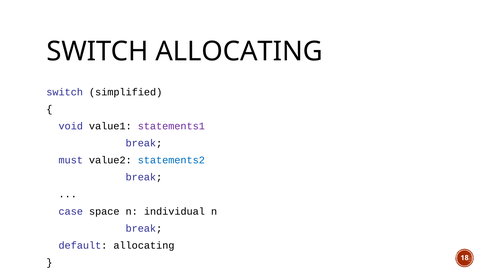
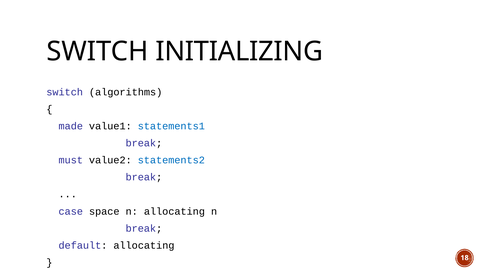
SWITCH ALLOCATING: ALLOCATING -> INITIALIZING (239, 51)
simplified: simplified -> algorithms (126, 92)
void: void -> made (71, 126)
statements1 colour: purple -> blue (171, 126)
n individual: individual -> allocating (174, 211)
